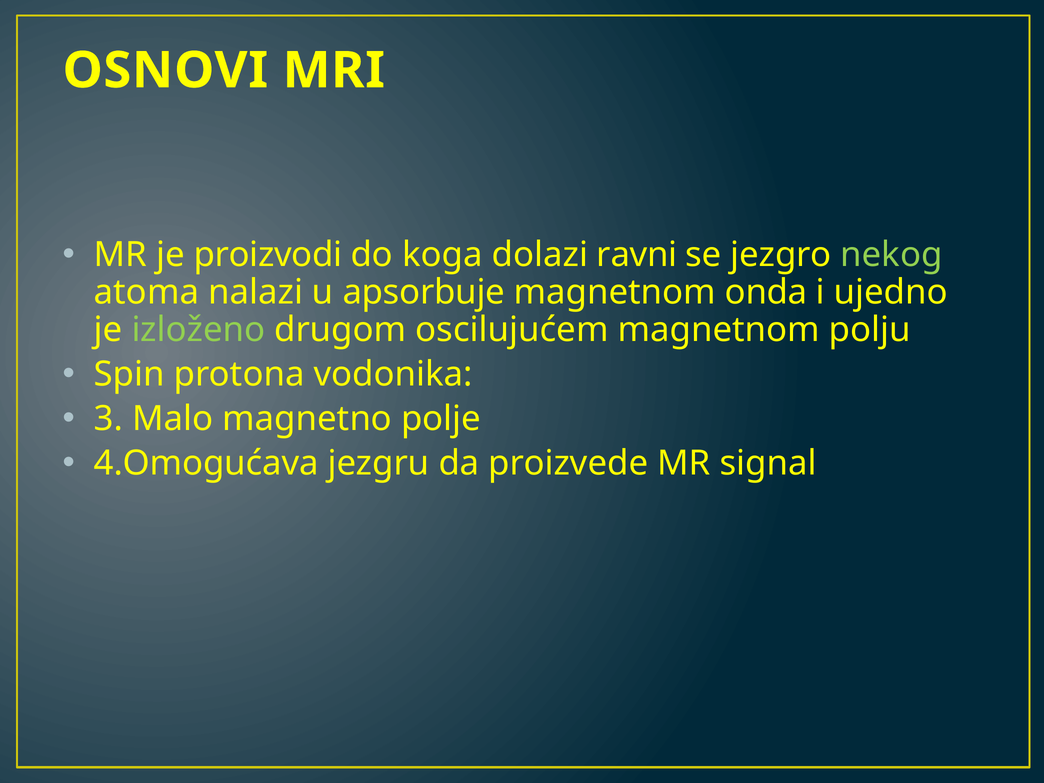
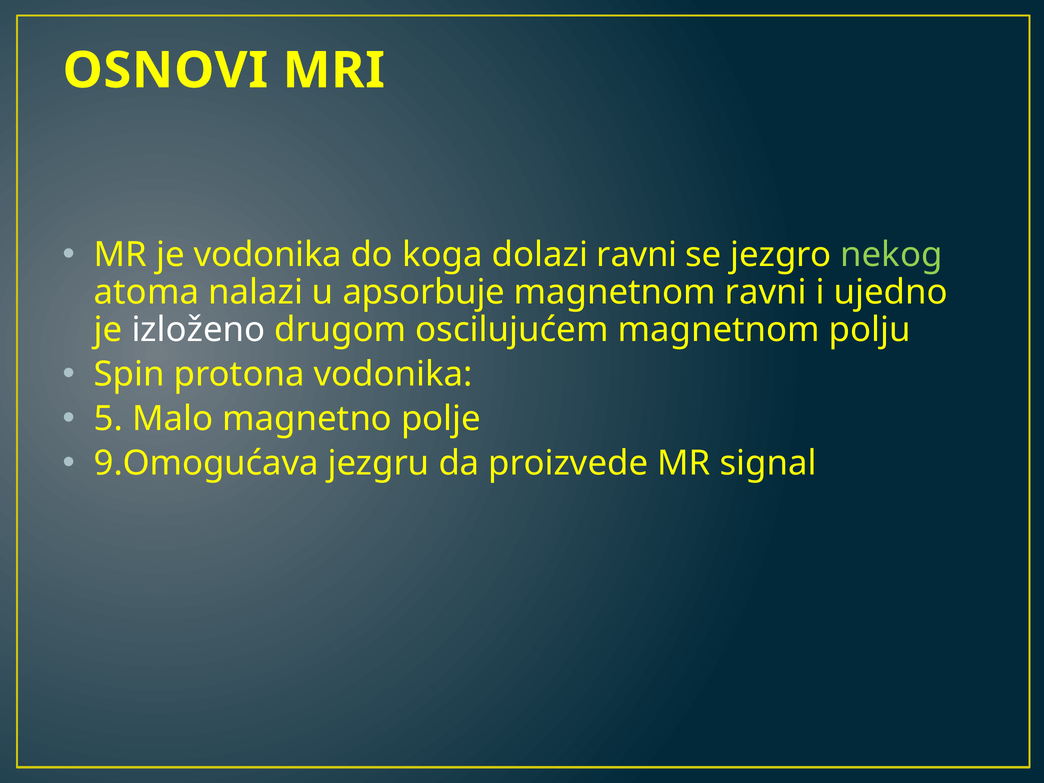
je proizvodi: proizvodi -> vodonika (268, 255)
magnetnom onda: onda -> ravni (766, 292)
izloženo colour: light green -> white (198, 330)
3: 3 -> 5 (109, 419)
4.Omogućava: 4.Omogućava -> 9.Omogućava (206, 463)
